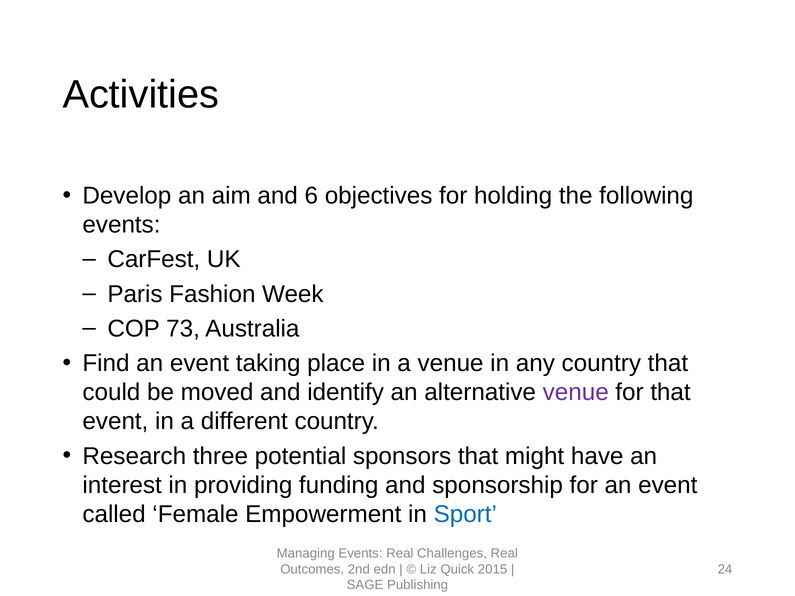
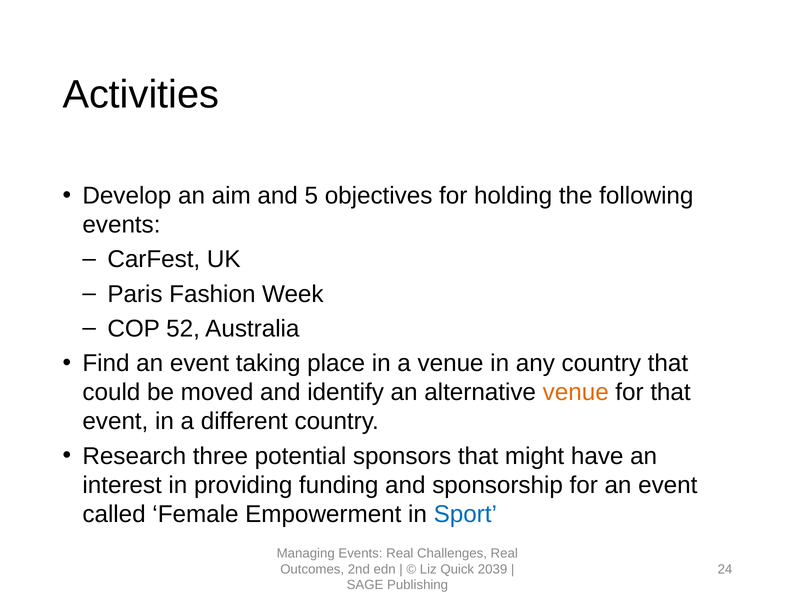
6: 6 -> 5 (311, 196)
73: 73 -> 52 (183, 329)
venue colour: purple -> orange (576, 393)
2015: 2015 -> 2039 (493, 569)
